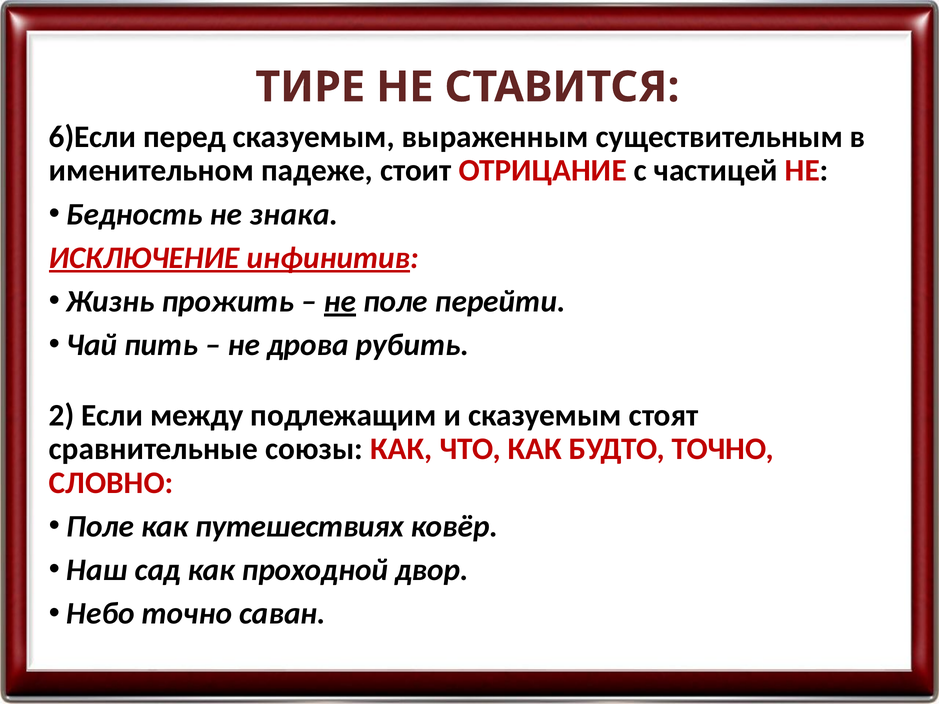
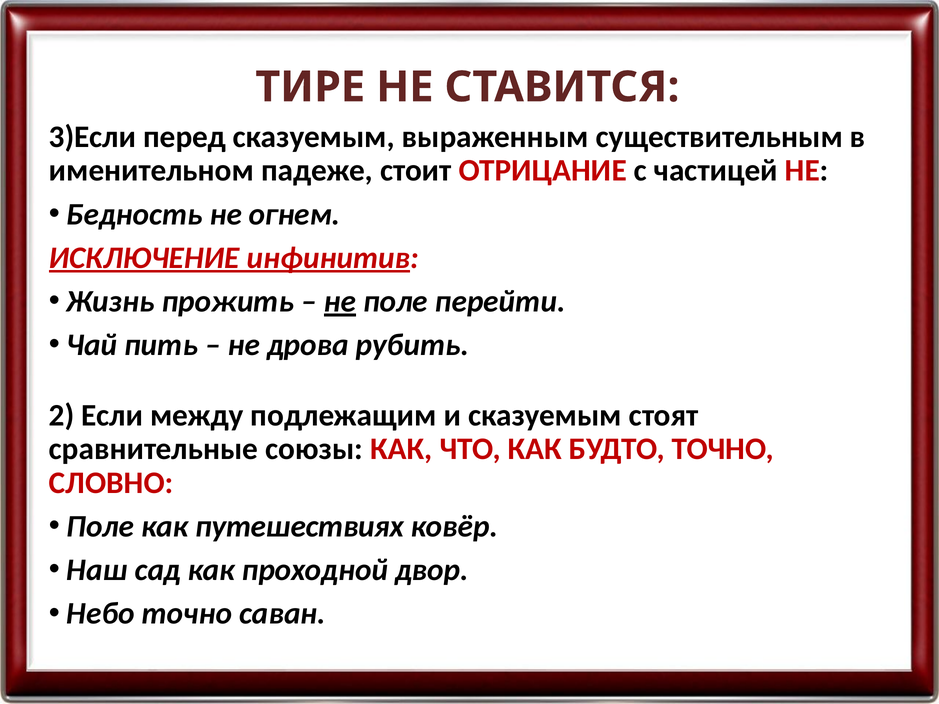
6)Если: 6)Если -> 3)Если (92, 137)
знака: знака -> огнем (294, 214)
